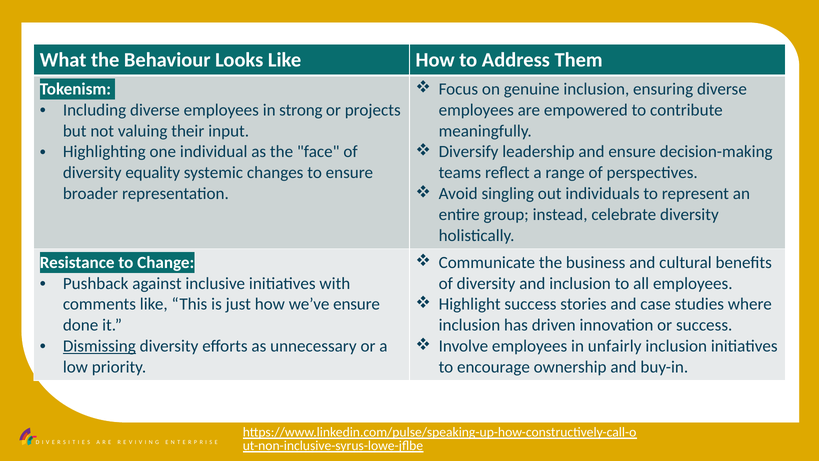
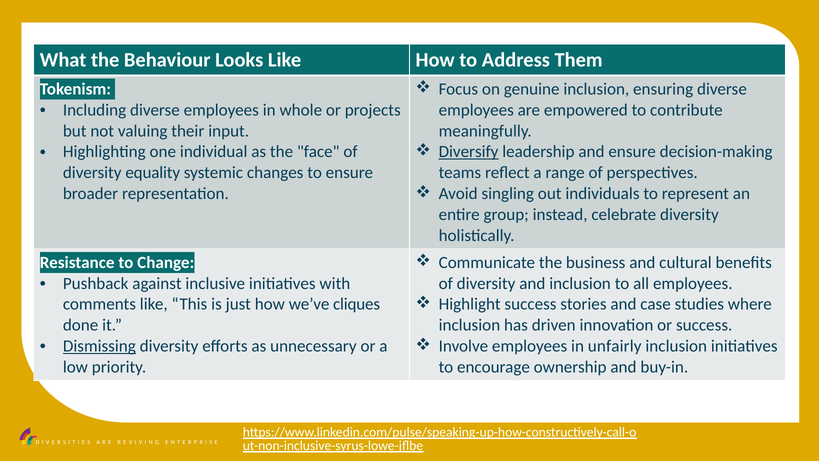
strong: strong -> whole (301, 110)
Diversify underline: none -> present (469, 152)
we’ve ensure: ensure -> cliques (357, 304)
